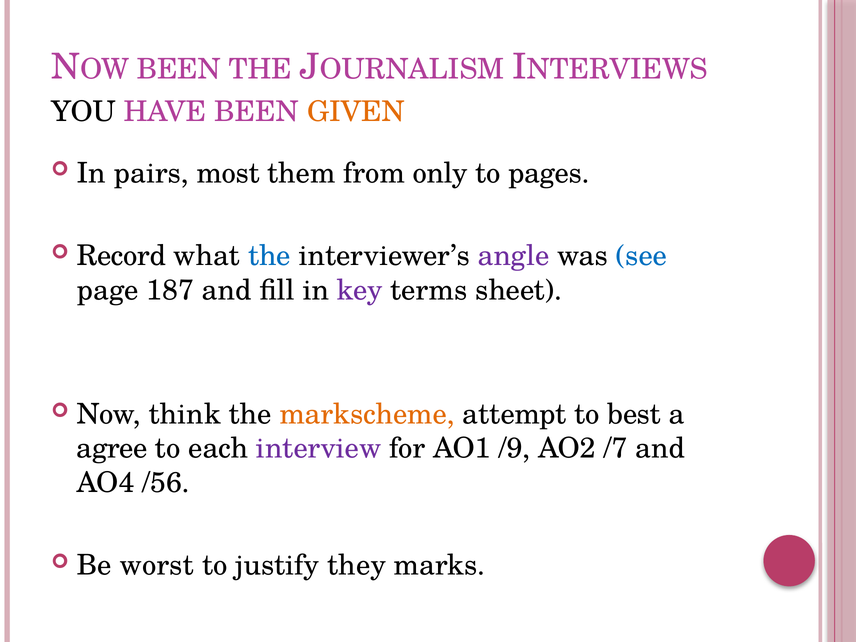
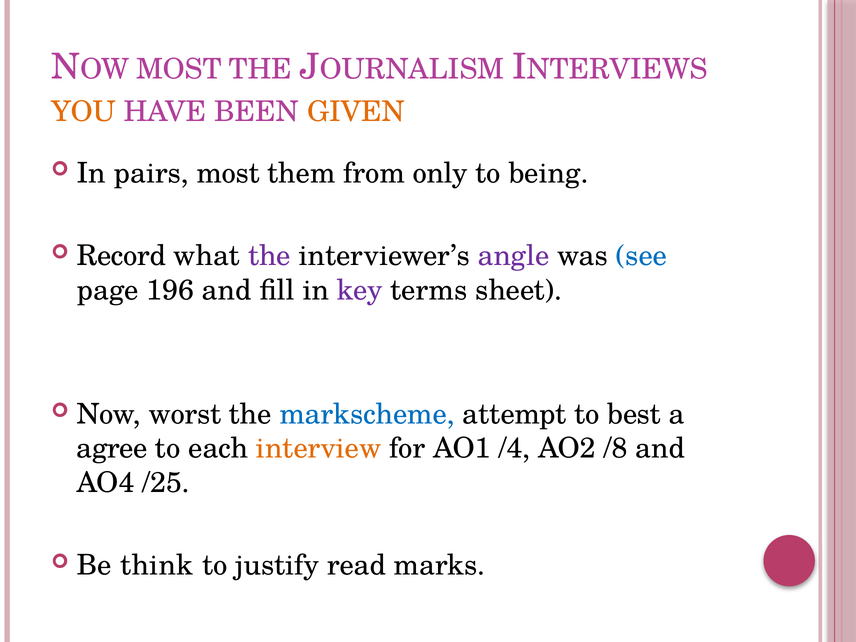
BEEN: BEEN -> MOST (179, 69)
YOU colour: black -> orange (84, 112)
pages: pages -> being (549, 173)
the colour: blue -> purple (269, 256)
187: 187 -> 196 (170, 290)
think: think -> worst (185, 414)
markscheme colour: orange -> blue (367, 414)
interview colour: purple -> orange (319, 449)
/9: /9 -> /4 (514, 449)
/7: /7 -> /8 (616, 449)
/56: /56 -> /25 (166, 483)
worst: worst -> think (157, 566)
they: they -> read (357, 566)
